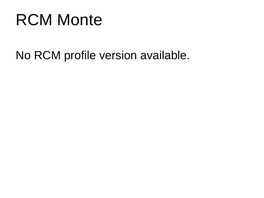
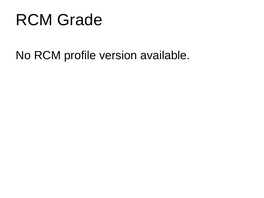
Monte: Monte -> Grade (80, 20)
